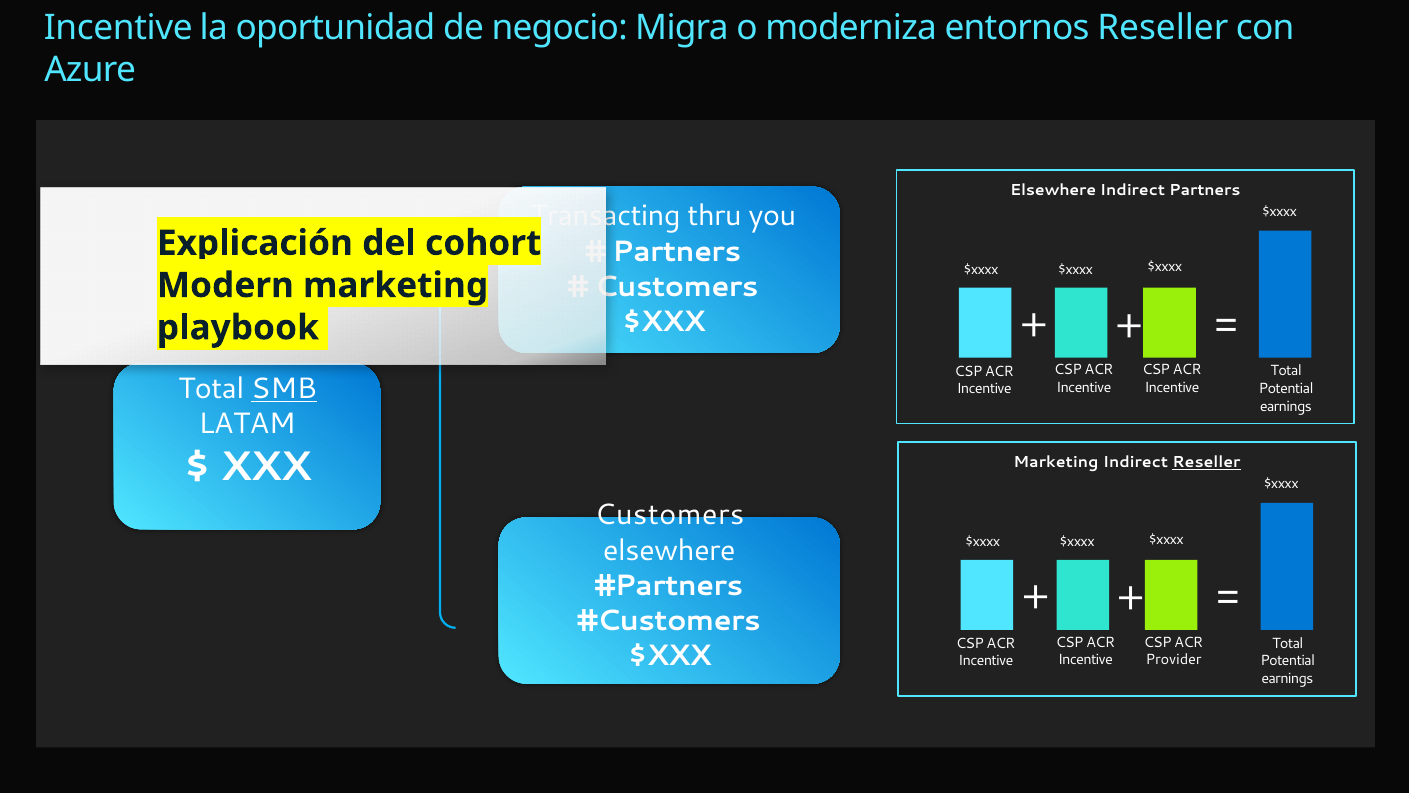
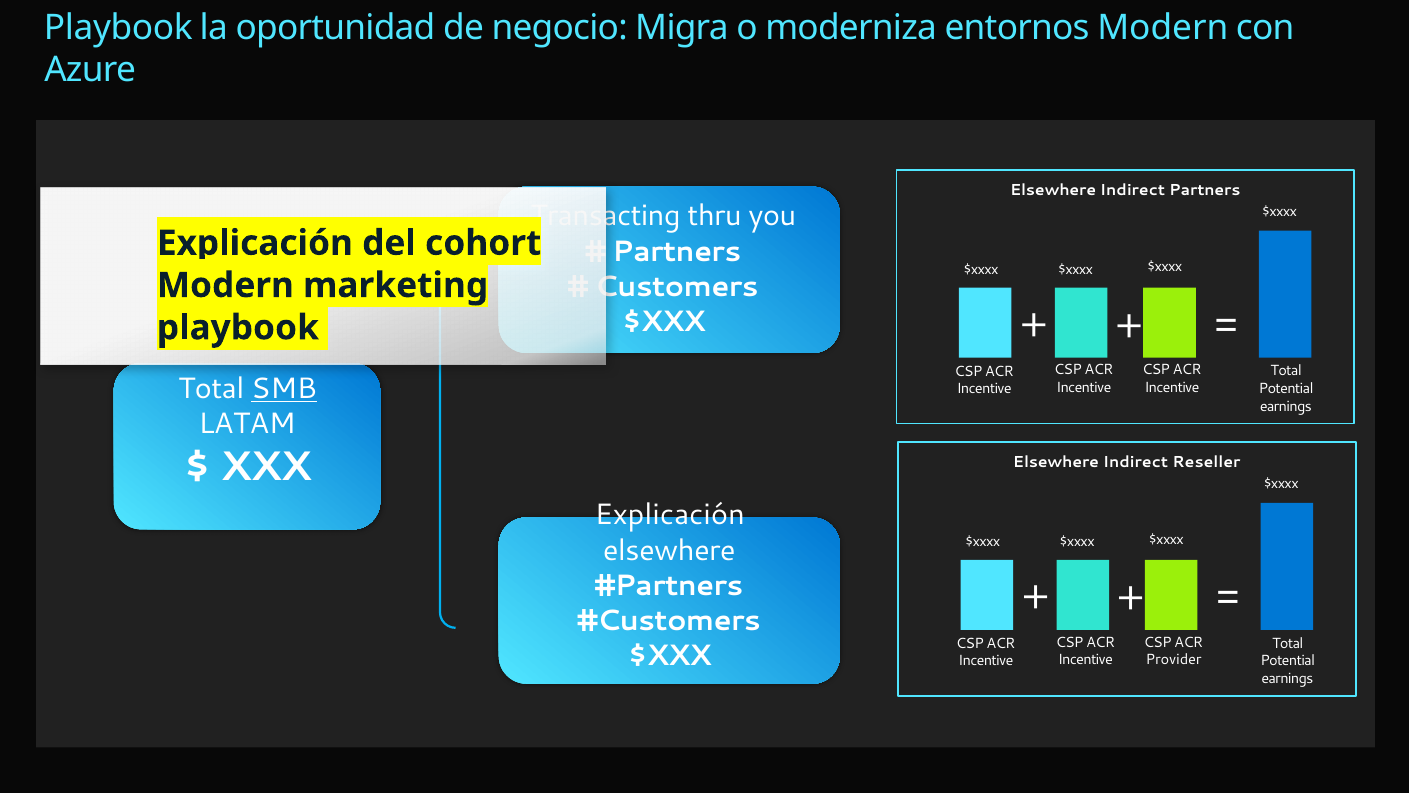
Incentive: Incentive -> Playbook (118, 28)
entornos Reseller: Reseller -> Modern (1163, 28)
Marketing: Marketing -> Elsewhere (1056, 462)
Reseller underline: present -> none (1206, 462)
Customers: Customers -> Explicación (670, 515)
